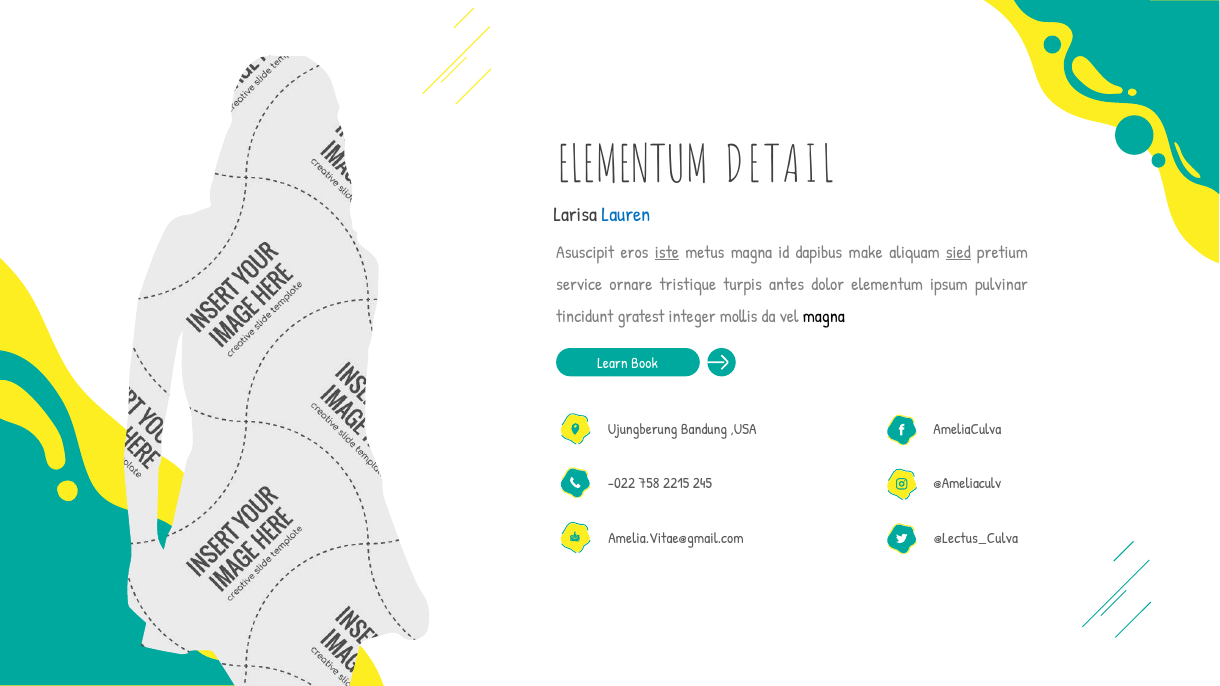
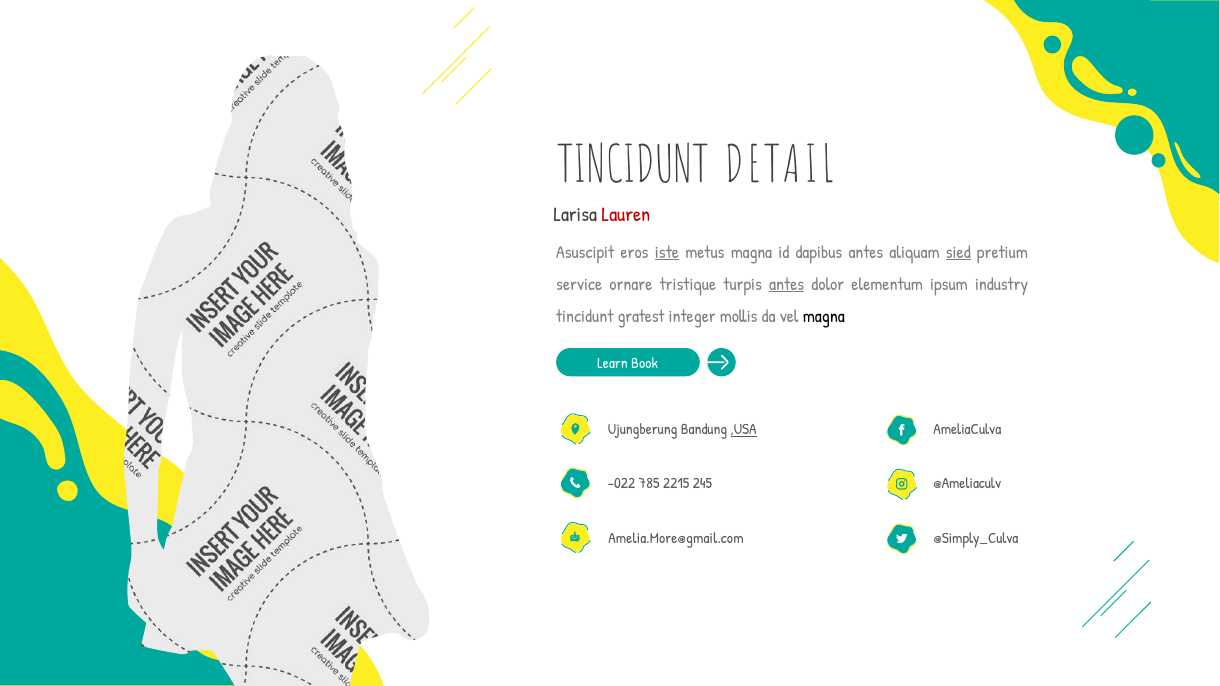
ELEMENTUM: ELEMENTUM -> TINCIDUNT (633, 166)
Lauren colour: blue -> red (626, 214)
dapibus make: make -> antes (866, 252)
antes underline: none -> present (787, 284)
pulvinar: pulvinar -> industry (1002, 284)
,USA underline: none -> present (744, 430)
758: 758 -> 785 (649, 484)
@Lectus_Culva: @Lectus_Culva -> @Simply_Culva (976, 538)
Amelia.Vitae@gmail.com: Amelia.Vitae@gmail.com -> Amelia.More@gmail.com (676, 539)
